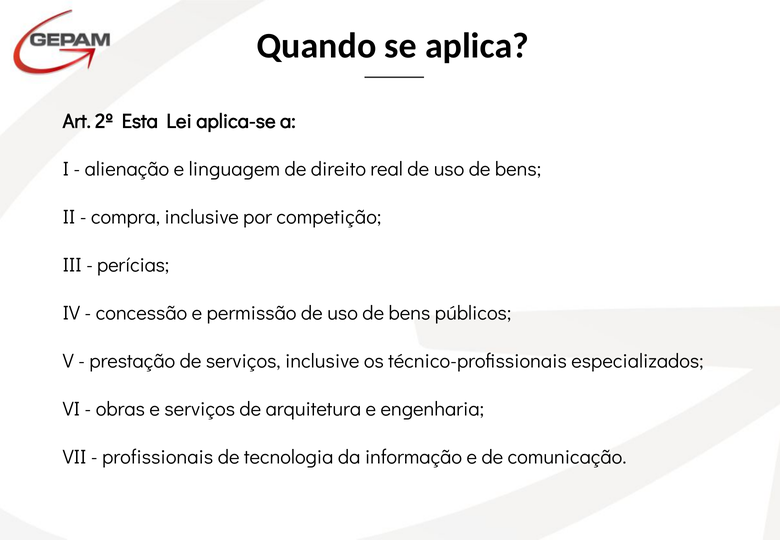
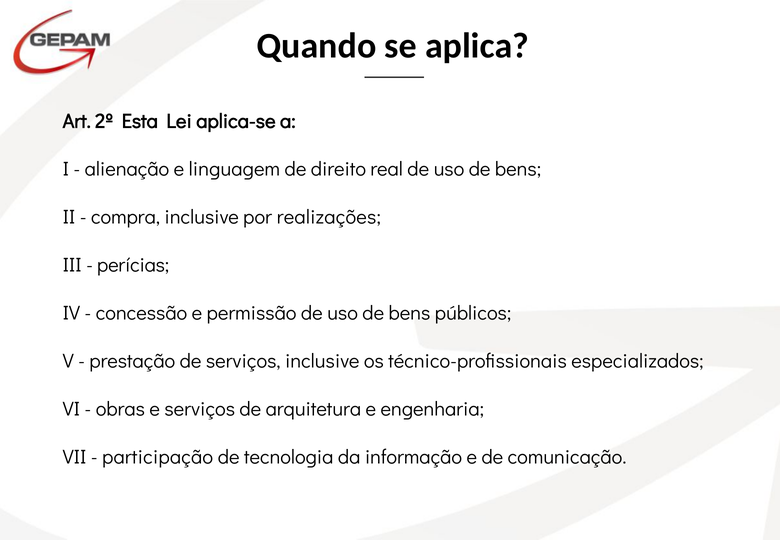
competição: competição -> realizações (329, 217)
profissionais: profissionais -> participação (158, 457)
